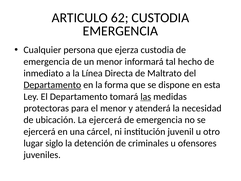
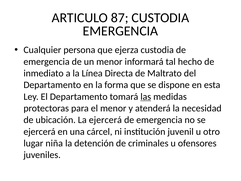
62: 62 -> 87 (120, 18)
Departamento underline: present -> none (52, 85)
siglo: siglo -> niña (54, 143)
